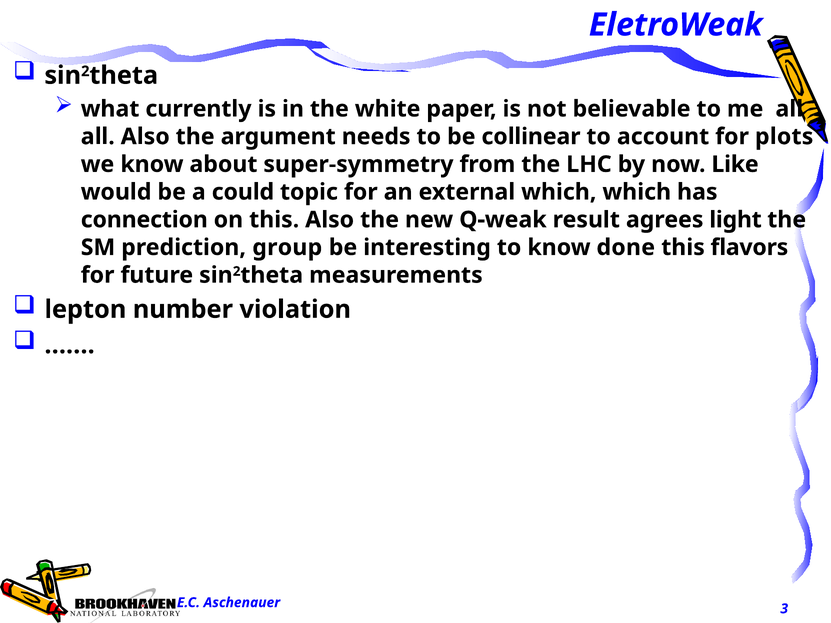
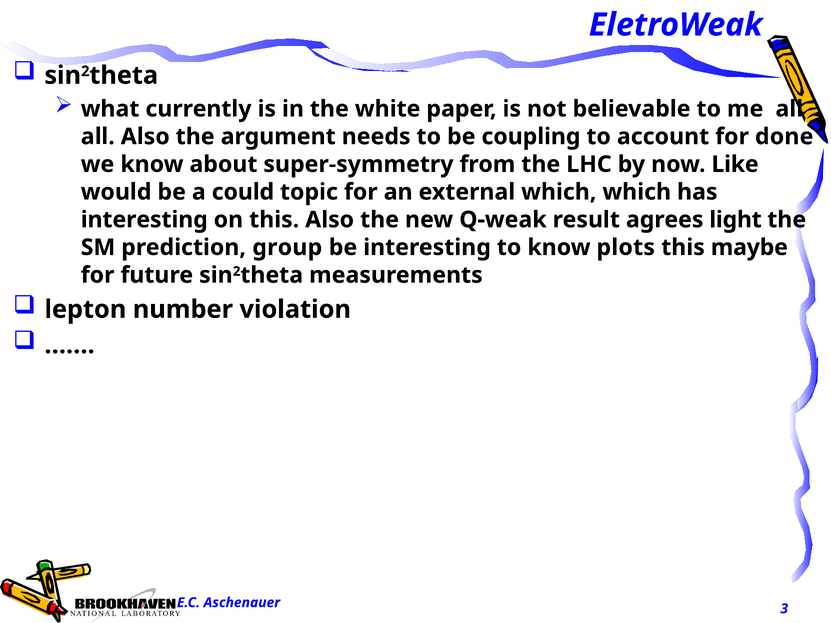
collinear: collinear -> coupling (531, 137)
plots: plots -> done (784, 137)
connection: connection -> interesting (144, 220)
done: done -> plots (626, 248)
flavors: flavors -> maybe (749, 248)
